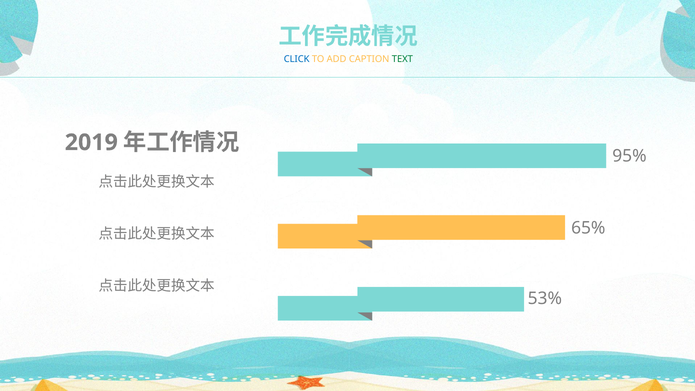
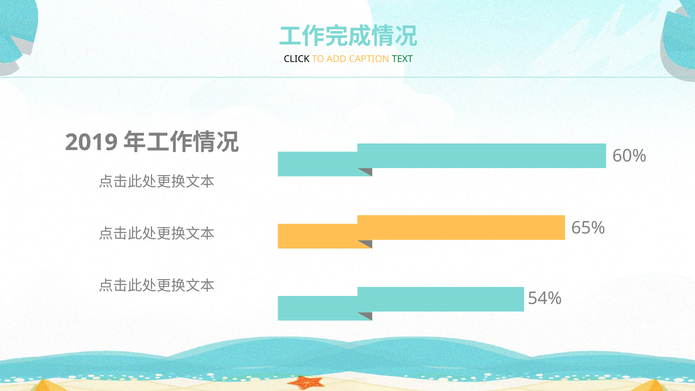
CLICK colour: blue -> black (297, 59)
95%: 95% -> 60% (629, 156)
53%: 53% -> 54% (545, 299)
